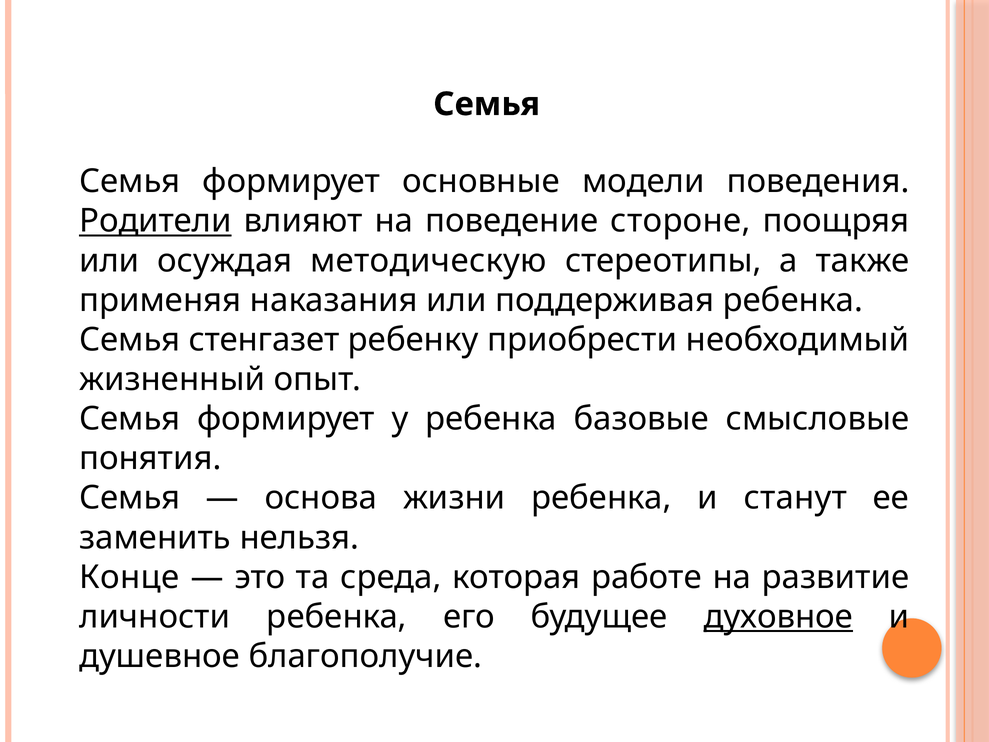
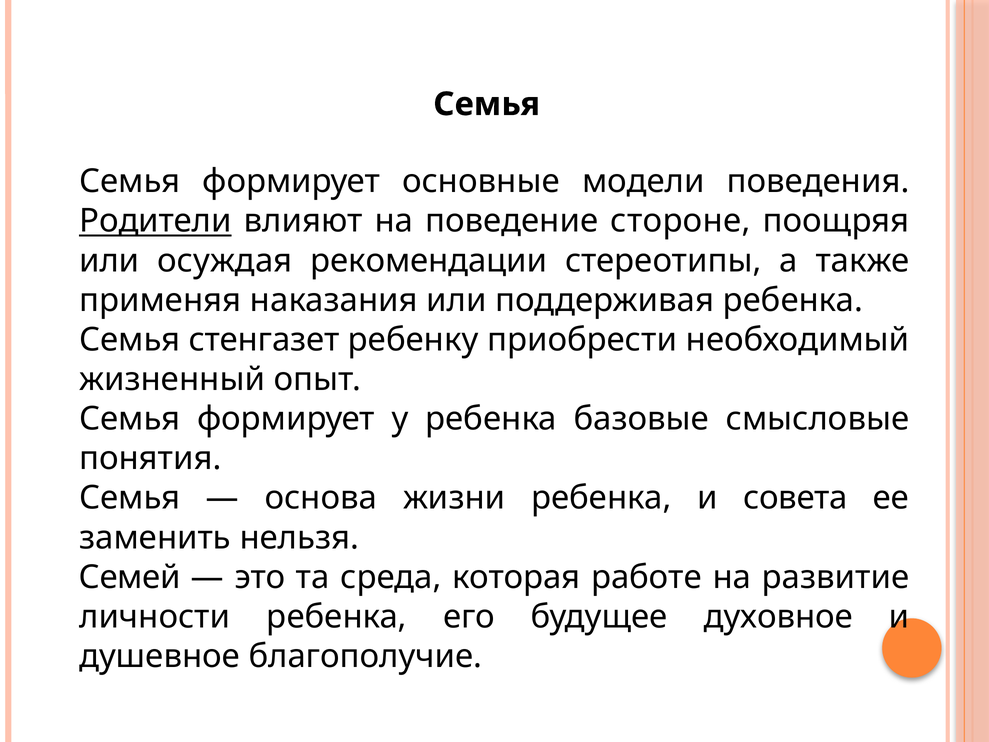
методическую: методическую -> рекомендации (429, 261)
станут: станут -> совета (796, 498)
Конце: Конце -> Семей (130, 577)
духовное underline: present -> none (778, 617)
